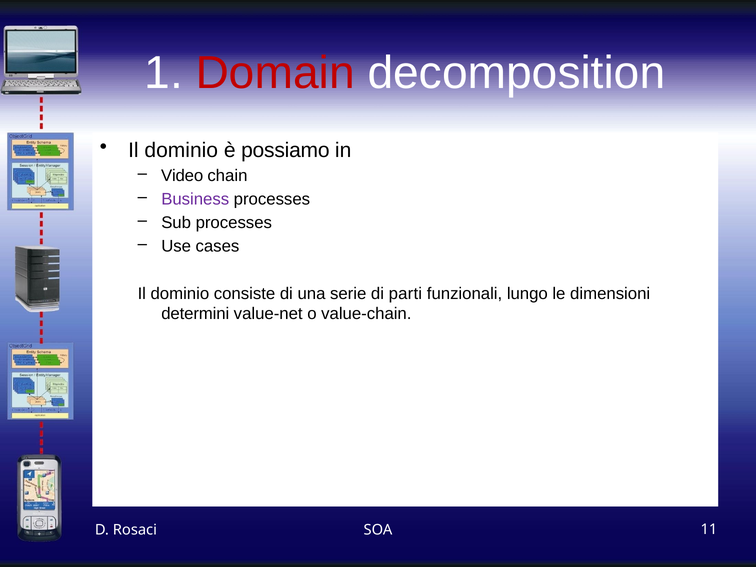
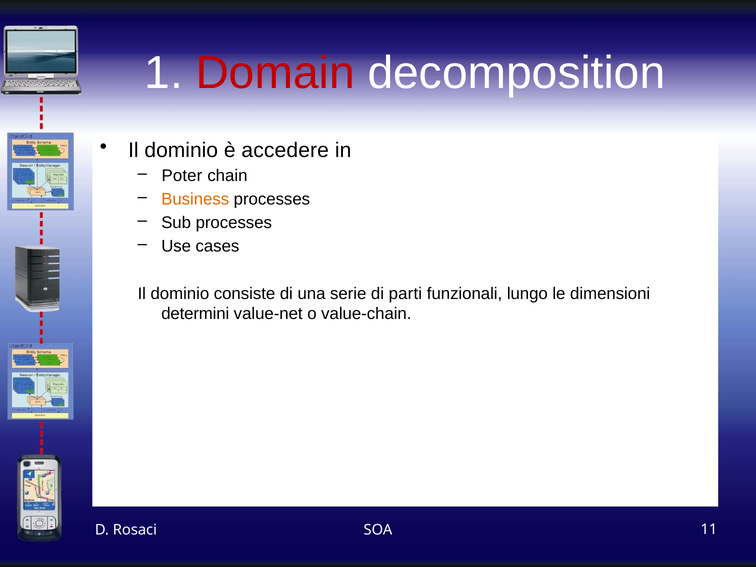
possiamo: possiamo -> accedere (285, 150)
Video: Video -> Poter (182, 176)
Business colour: purple -> orange (195, 199)
